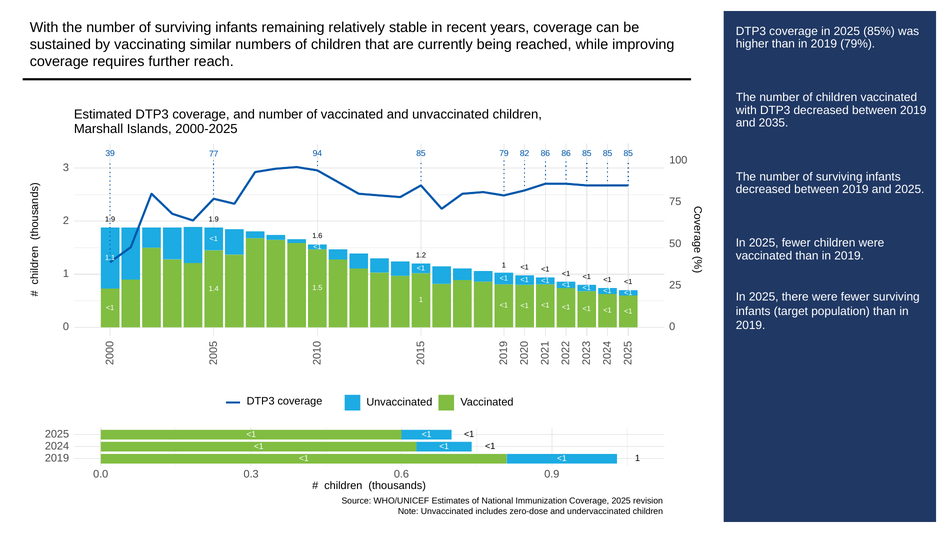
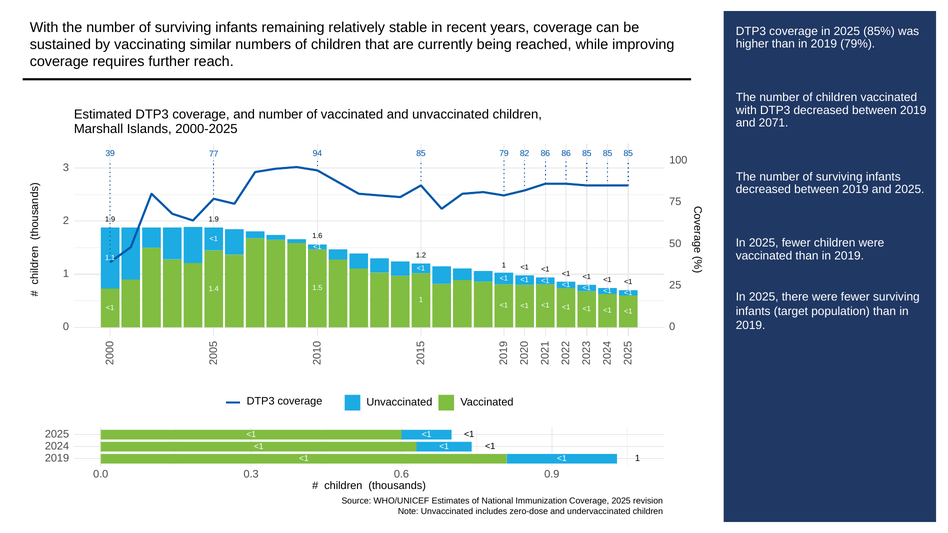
2035: 2035 -> 2071 (774, 123)
